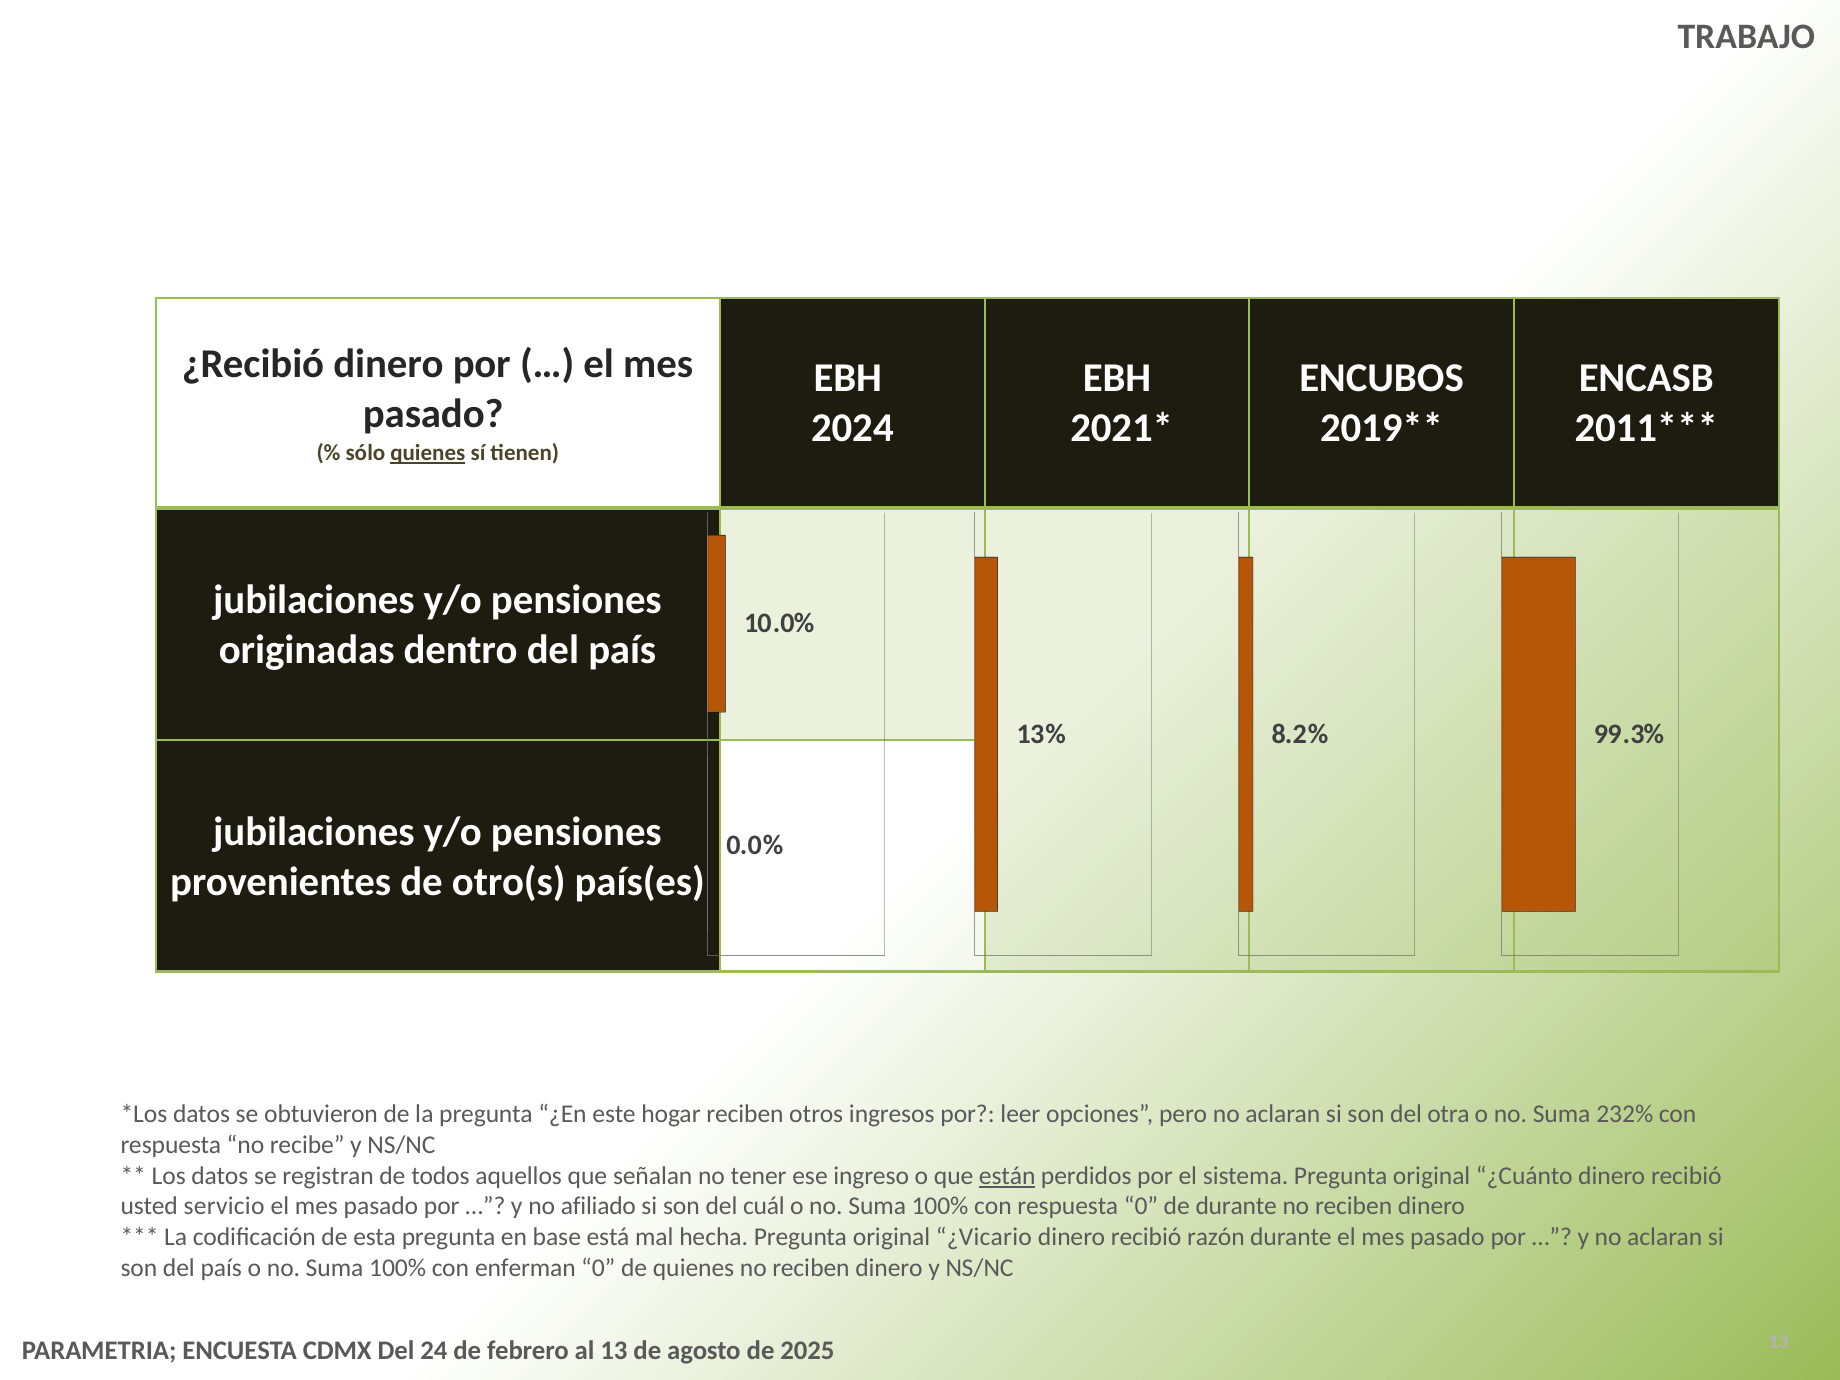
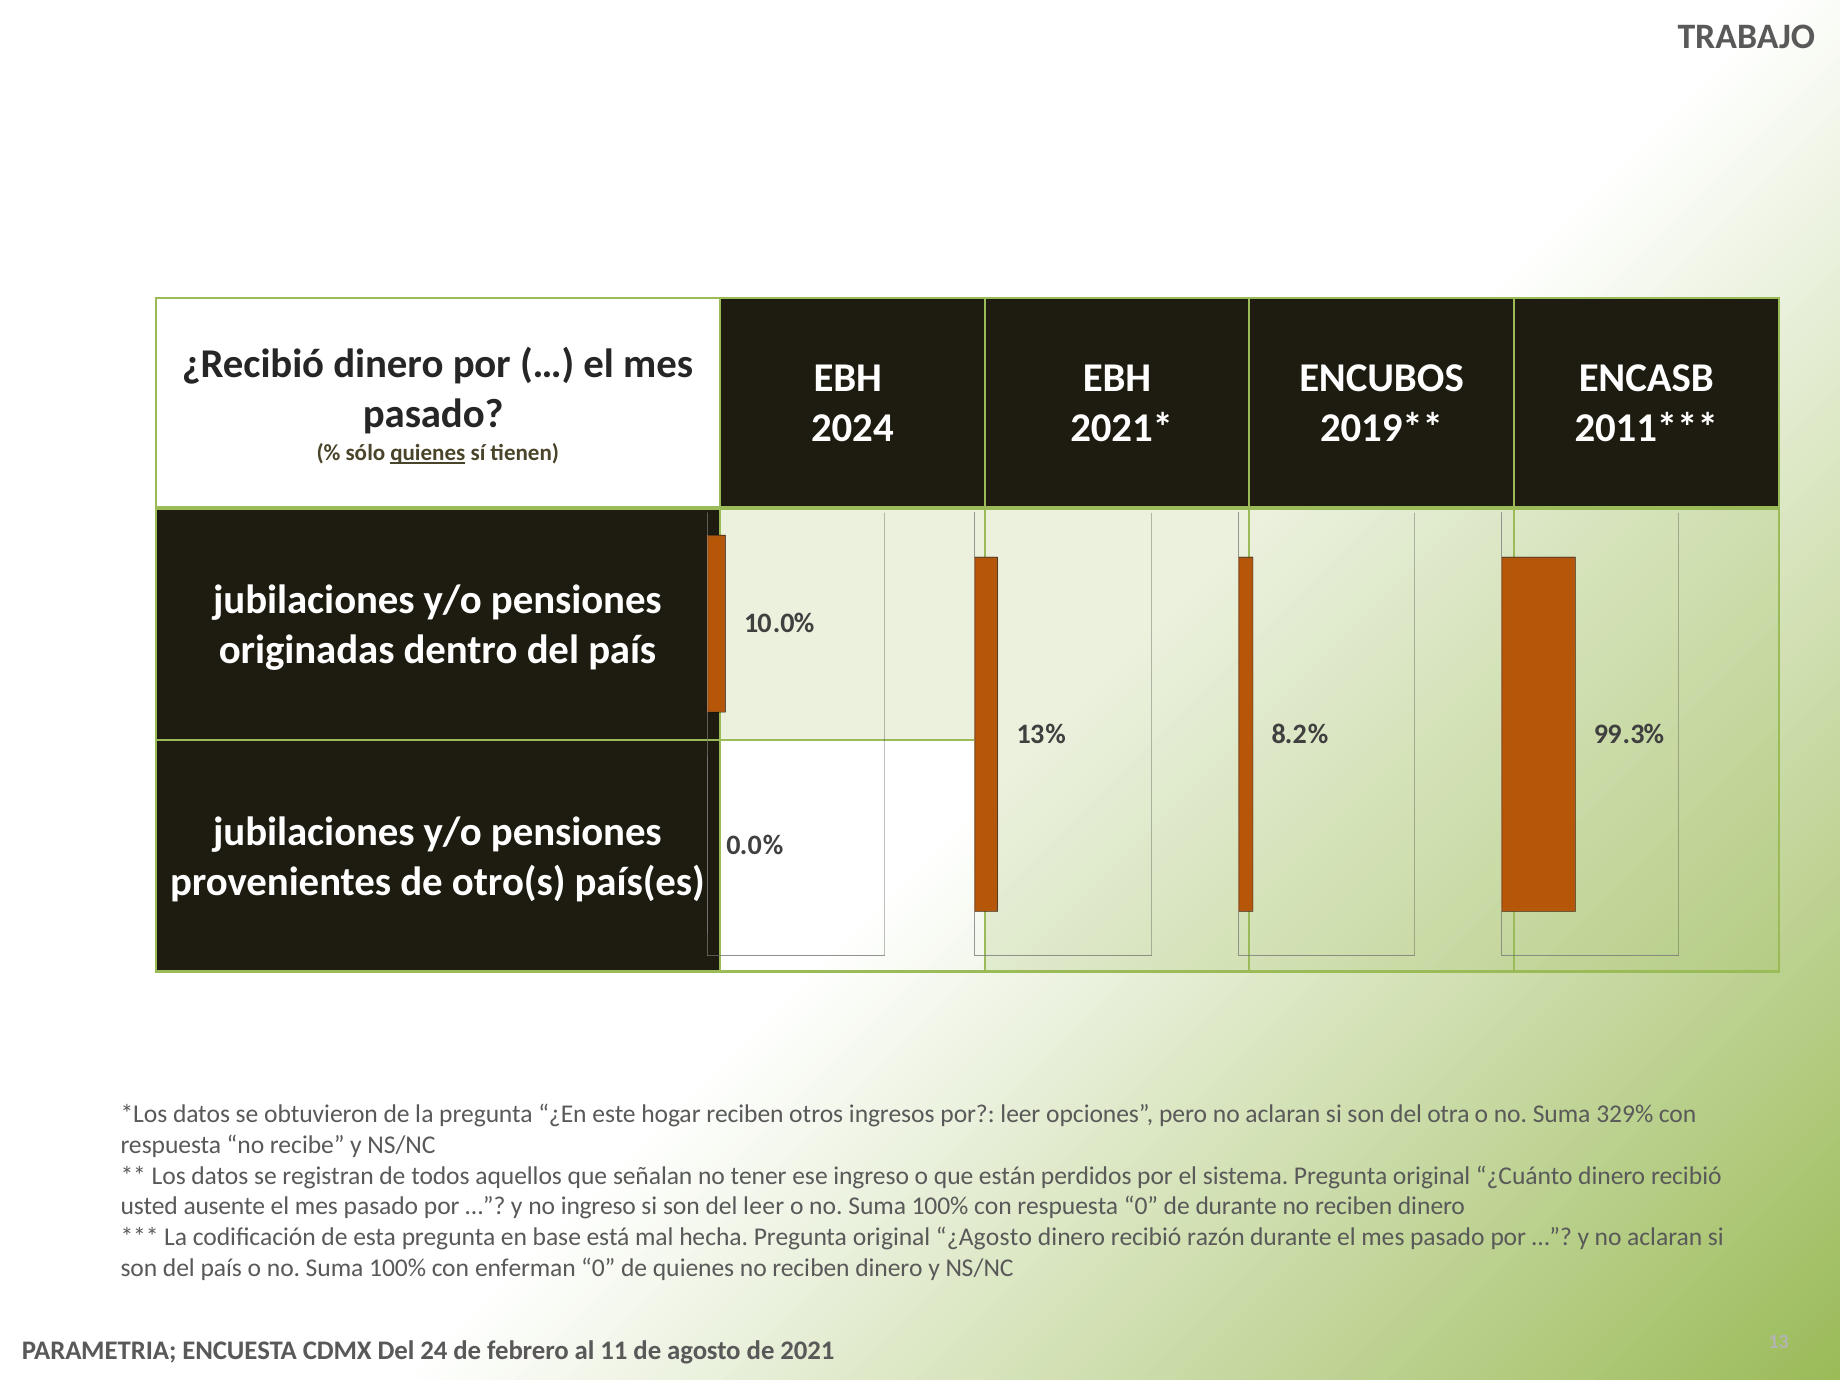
232%: 232% -> 329% (1625, 1114)
están underline: present -> none (1007, 1176)
servicio: servicio -> ausente (224, 1207)
no afiliado: afiliado -> ingreso (598, 1207)
del cuál: cuál -> leer (764, 1207)
¿Vicario: ¿Vicario -> ¿Agosto (984, 1237)
al 13: 13 -> 11 (614, 1351)
2025: 2025 -> 2021 (807, 1351)
